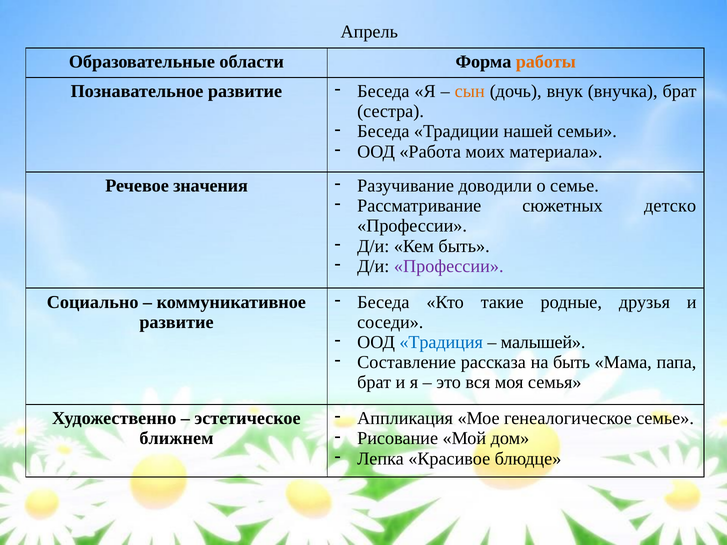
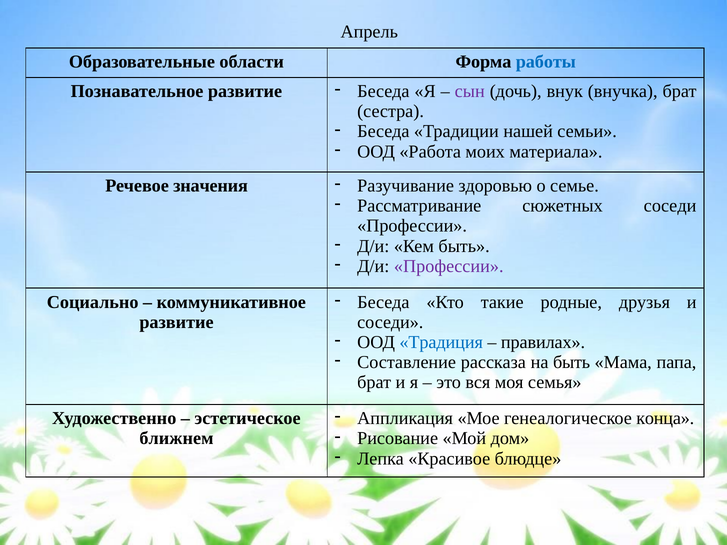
работы colour: orange -> blue (546, 62)
сын colour: orange -> purple (470, 91)
доводили: доводили -> здоровью (495, 186)
сюжетных детско: детско -> соседи (670, 206)
малышей: малышей -> правилах (543, 342)
генеалогическое семье: семье -> конца (665, 418)
